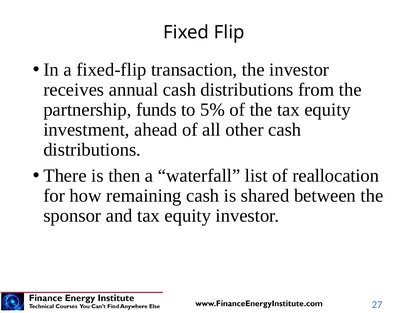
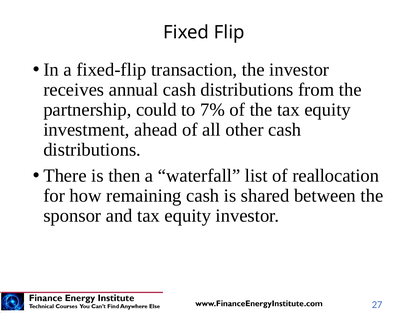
funds: funds -> could (156, 110)
5%: 5% -> 7% (213, 110)
